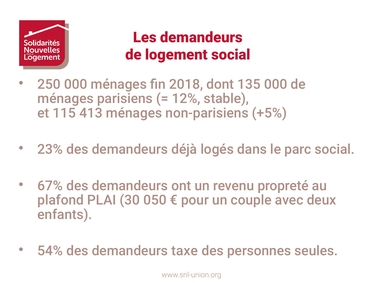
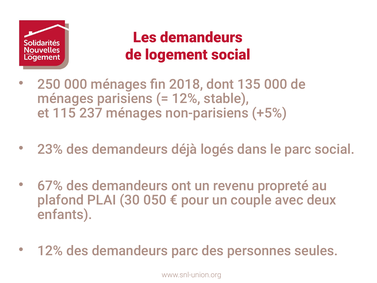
413: 413 -> 237 (91, 113)
54%: 54% -> 12% (50, 251)
demandeurs taxe: taxe -> parc (185, 251)
